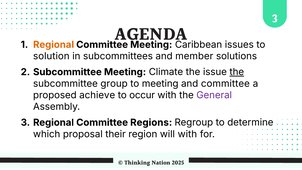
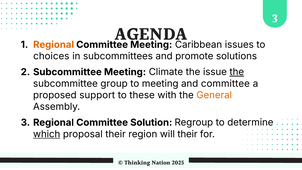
solution: solution -> choices (51, 56)
member: member -> promote (194, 56)
achieve: achieve -> support (97, 95)
occur: occur -> these (142, 95)
General colour: purple -> orange (214, 95)
Regions: Regions -> Solution (151, 122)
which underline: none -> present (47, 134)
will with: with -> their (187, 134)
